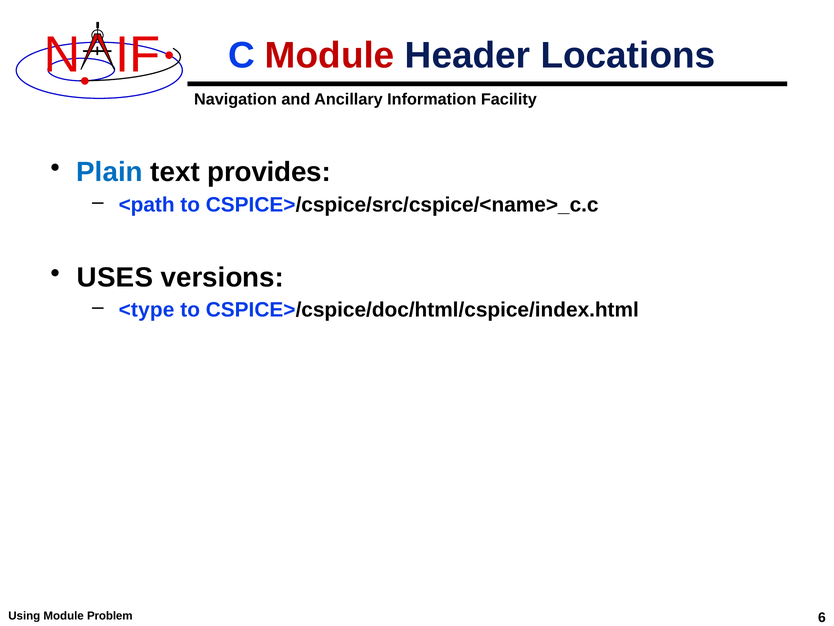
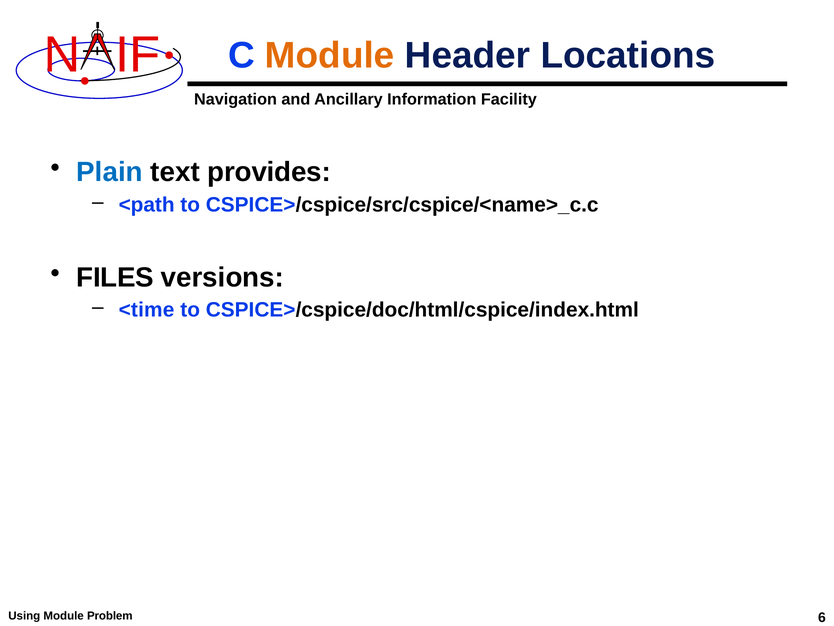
Module colour: red -> orange (330, 56)
USES: USES -> FILES (115, 277)
<type: <type -> <time (147, 310)
